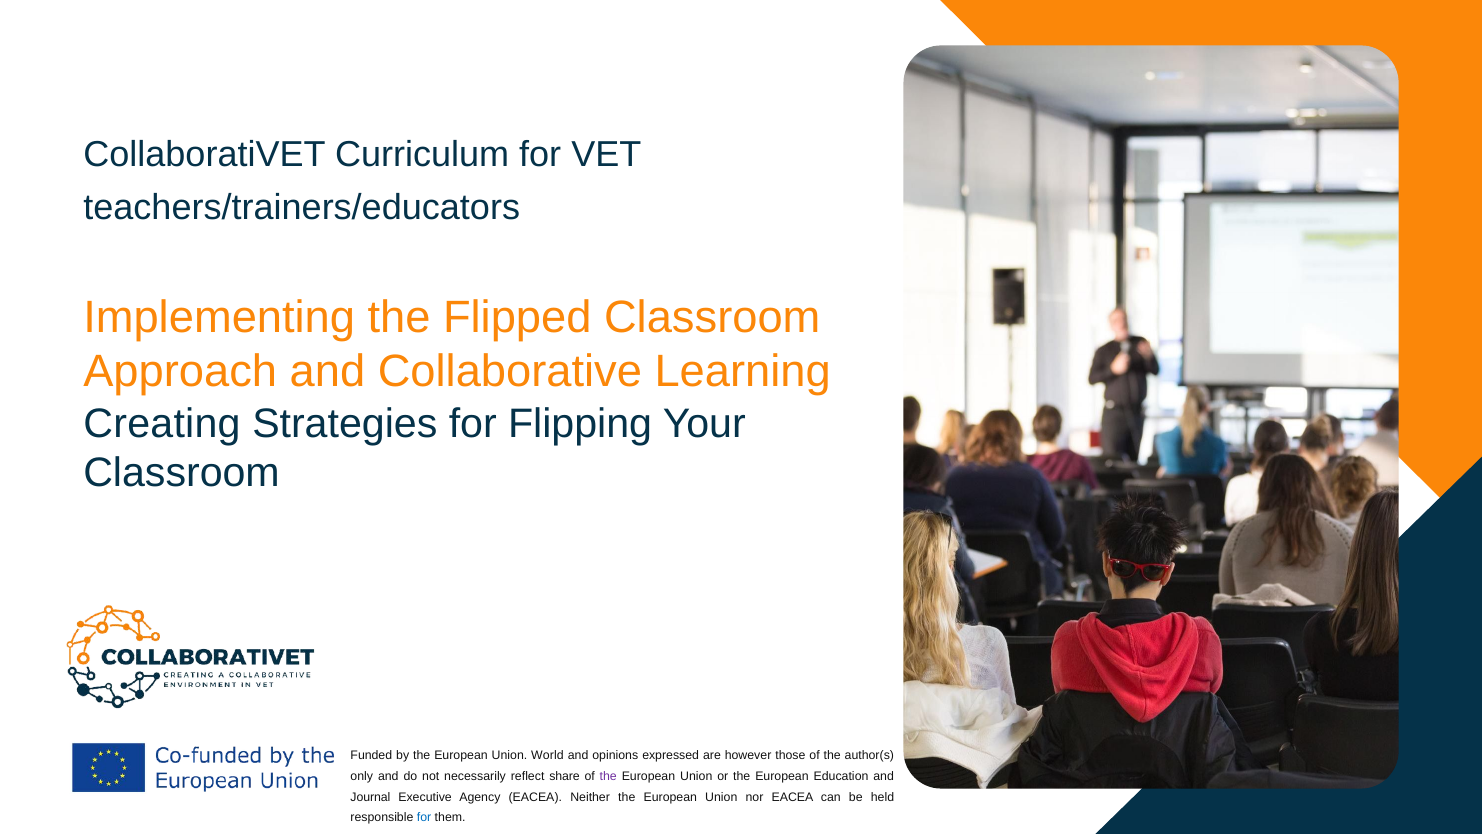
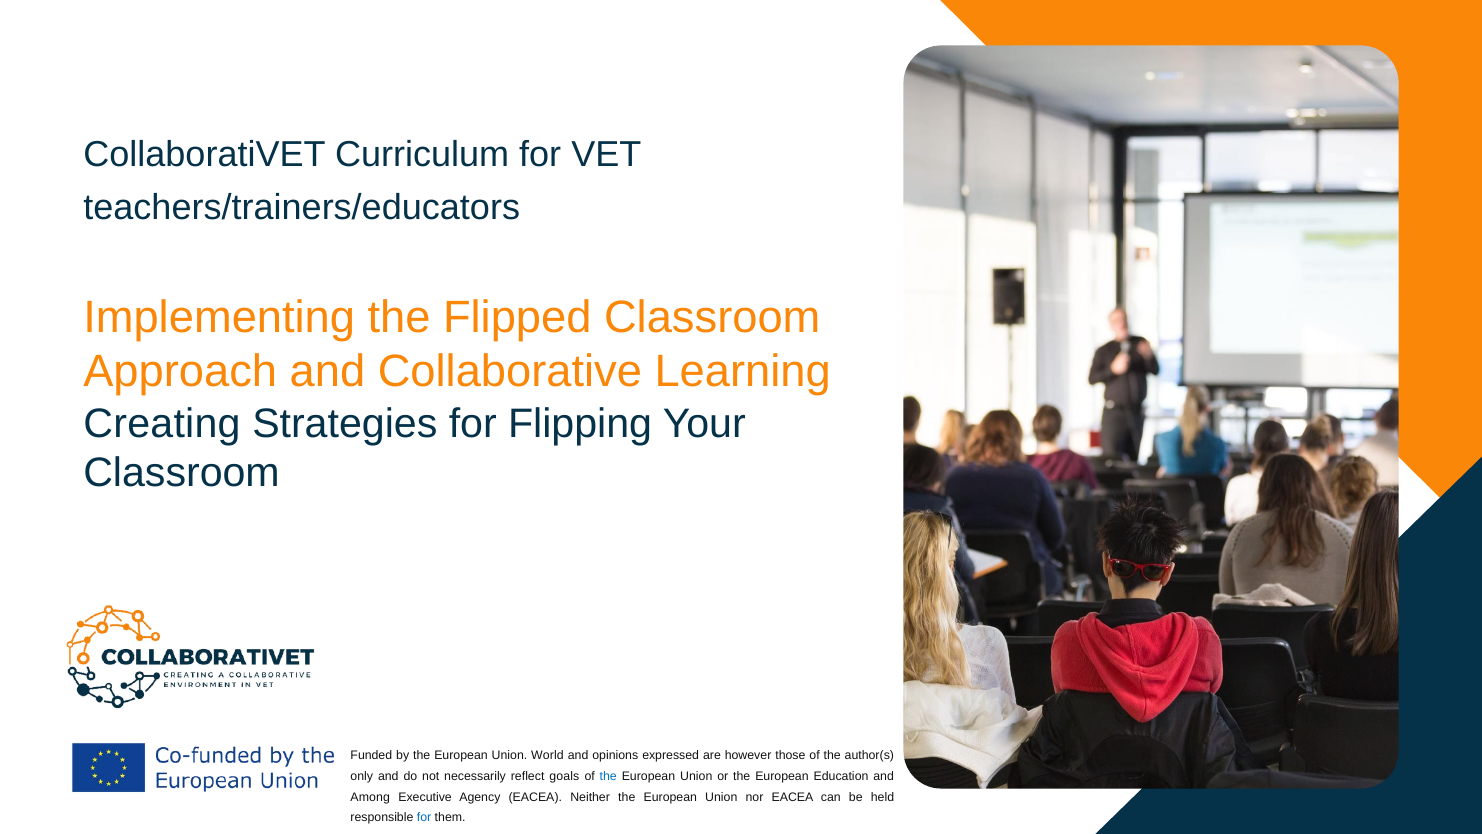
share: share -> goals (564, 776)
the colour: purple -> blue (608, 776)
Journal: Journal -> Among (370, 797)
